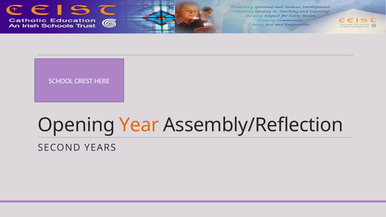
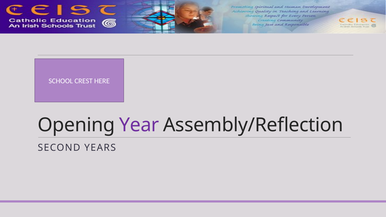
Year colour: orange -> purple (139, 125)
